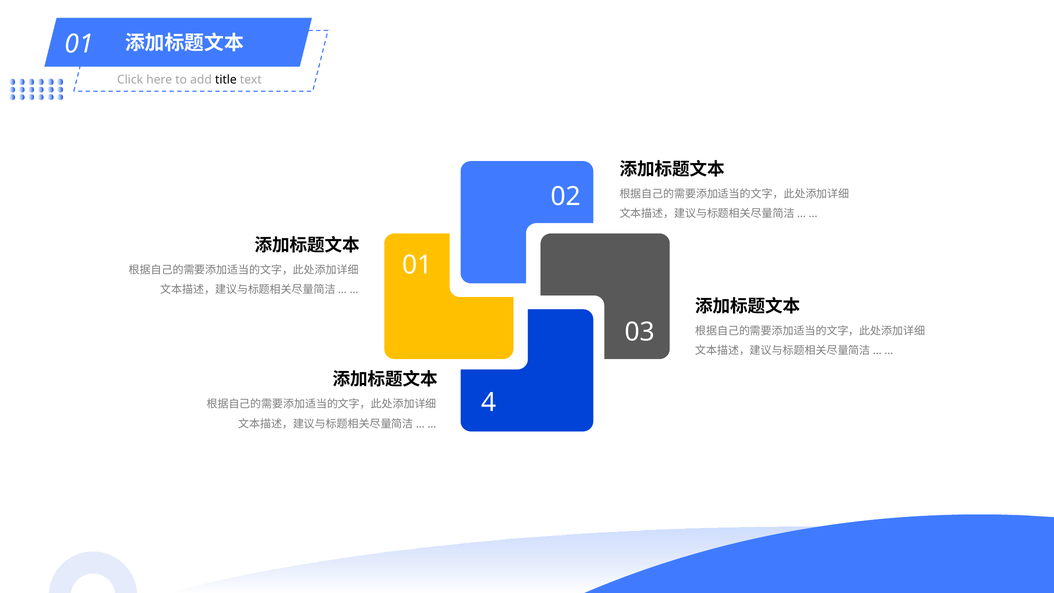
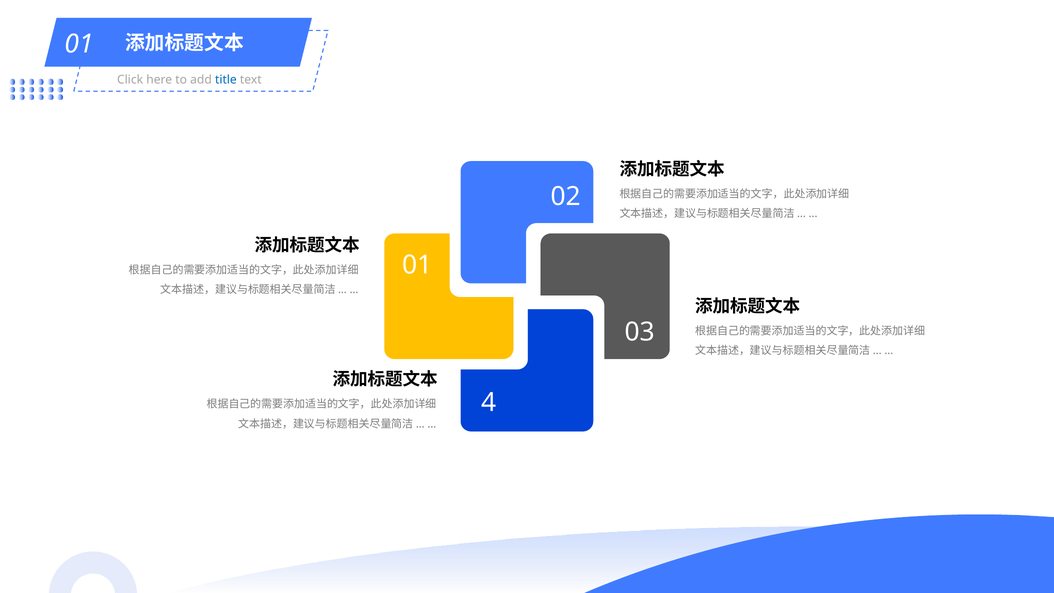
title colour: black -> blue (226, 80)
